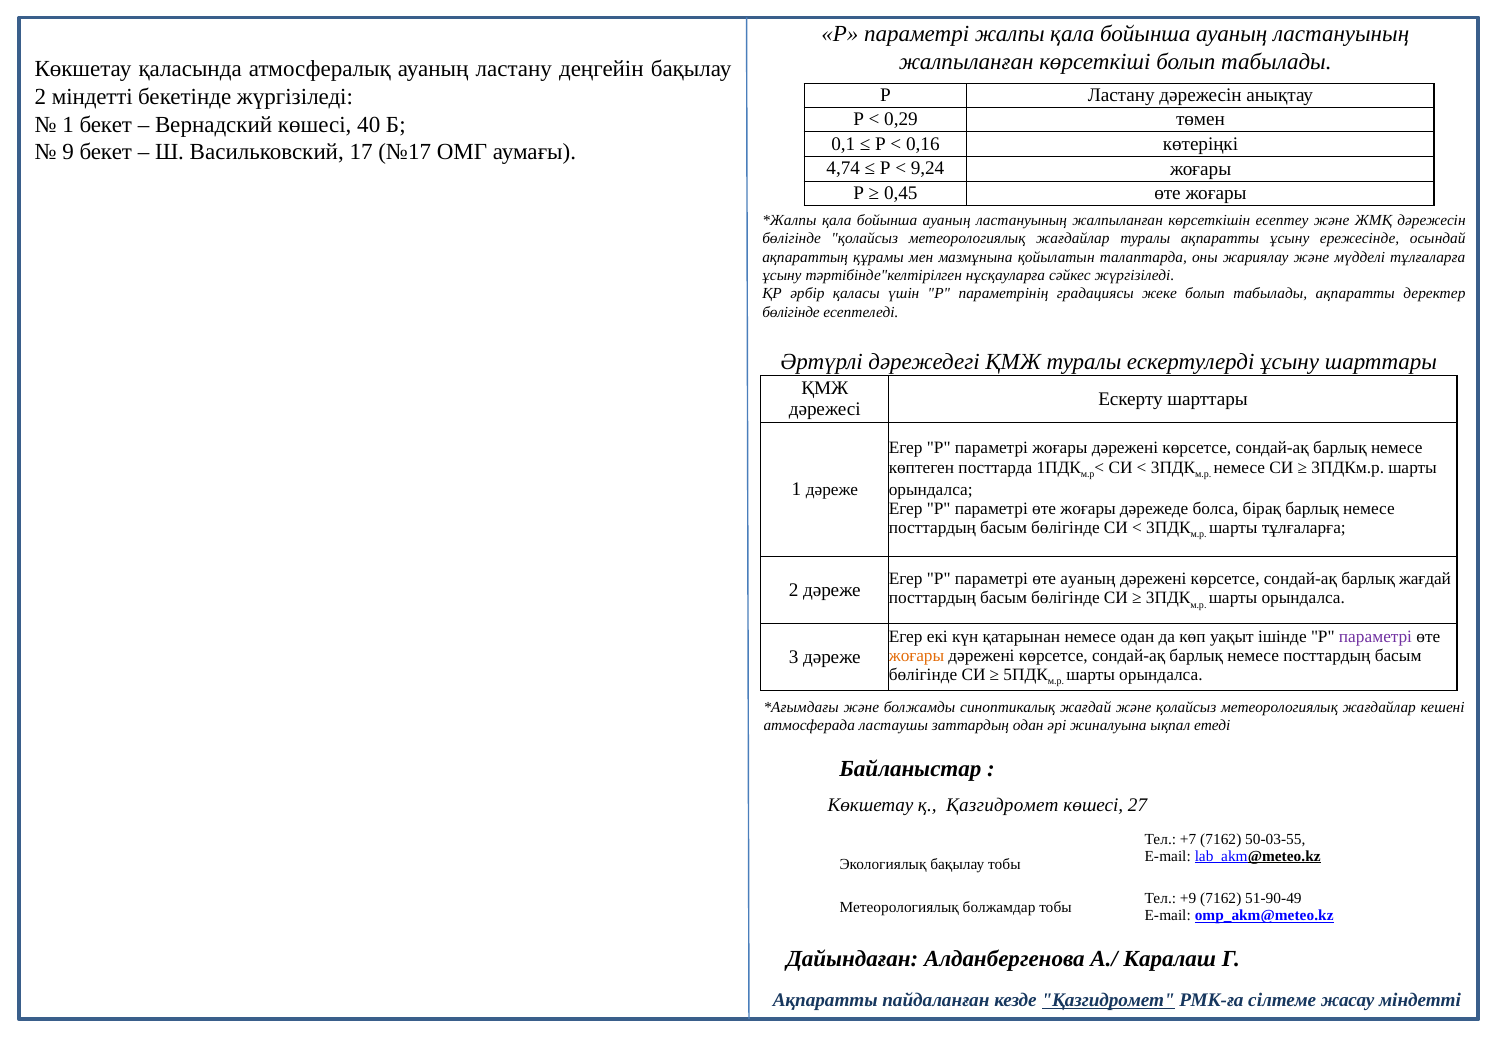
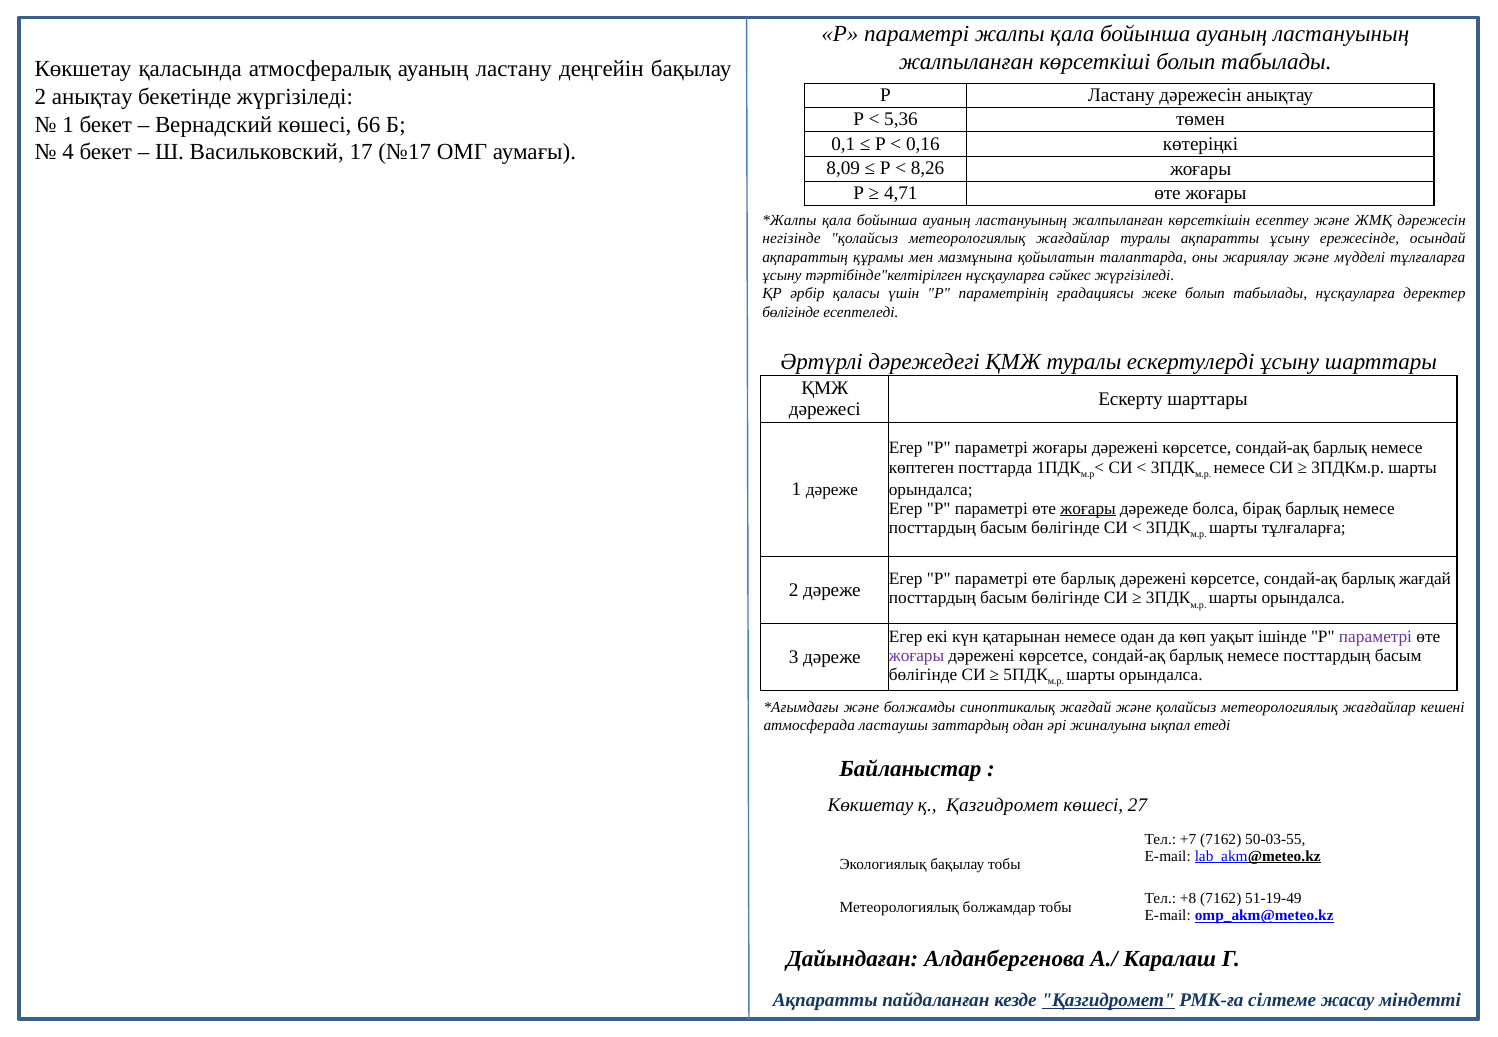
2 міндетті: міндетті -> анықтау (92, 97)
0,29: 0,29 -> 5,36 (901, 119)
40: 40 -> 66 (369, 125)
9: 9 -> 4 (68, 152)
4,74: 4,74 -> 8,09 (843, 169)
9,24: 9,24 -> 8,26 (928, 169)
0,45: 0,45 -> 4,71 (901, 193)
бөлігінде: бөлігінде -> негізінде (791, 239)
табылады ақпаратты: ақпаратты -> нұсқауларға (1355, 294)
жоғары underline: none -> present (1088, 509)
өте ауаның: ауаның -> барлық (1088, 579)
жоғары colour: orange -> purple (917, 656)
+9: +9 -> +8 (1188, 899)
51-90-49: 51-90-49 -> 51-19-49 (1273, 899)
